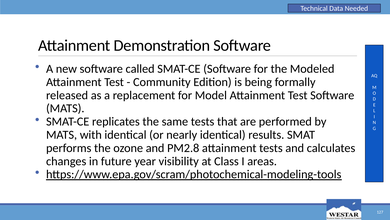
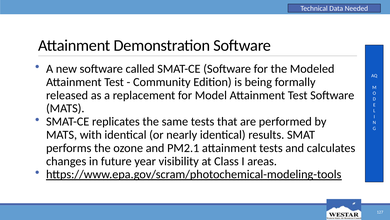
PM2.8: PM2.8 -> PM2.1 (183, 148)
